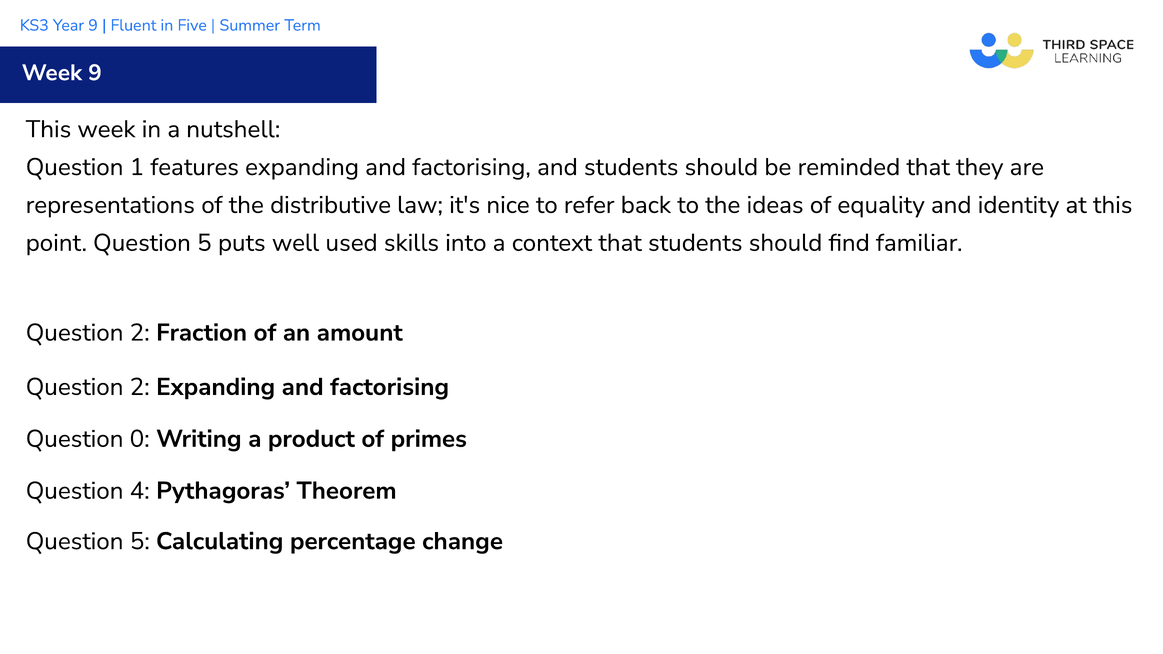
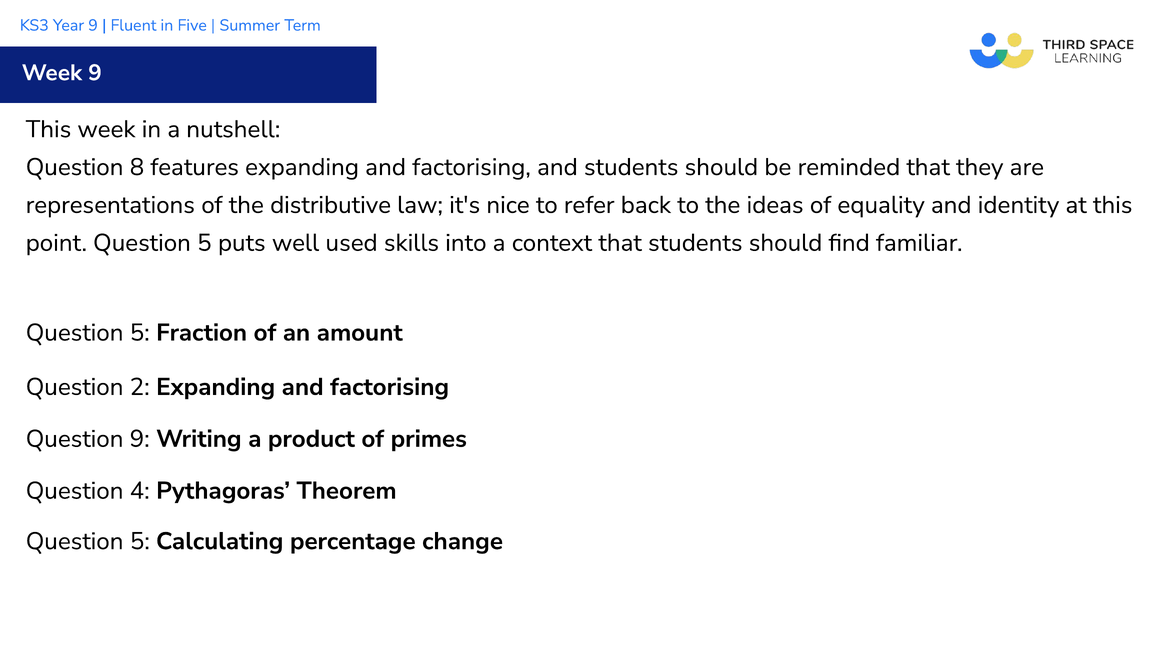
1: 1 -> 8 (137, 167)
2: 2 -> 5 (140, 333)
Question 0: 0 -> 9 (140, 439)
